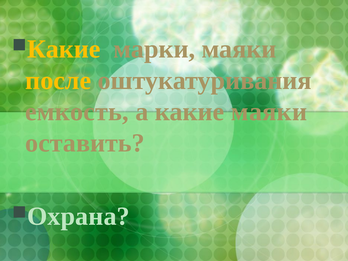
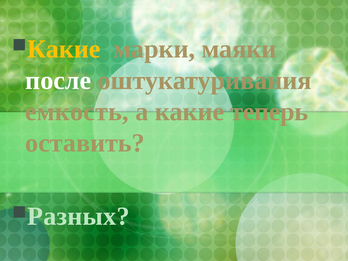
после colour: yellow -> white (58, 80)
какие маяки: маяки -> теперь (269, 112)
Охрана: Охрана -> Разных (78, 216)
